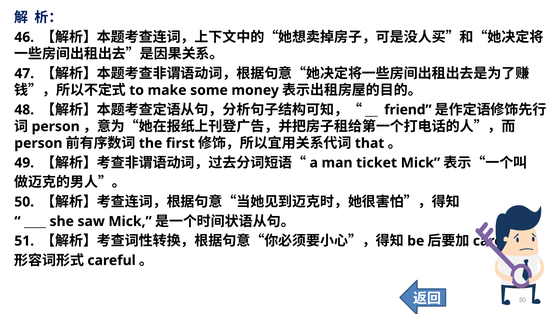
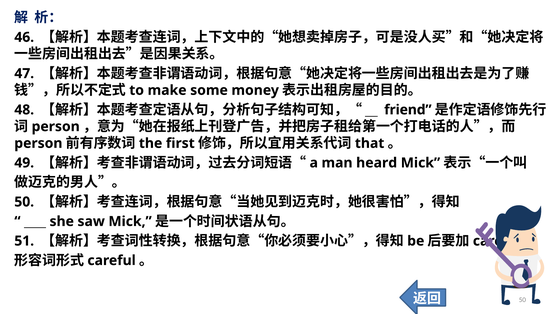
ticket: ticket -> heard (377, 163)
